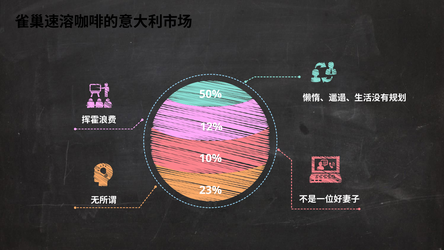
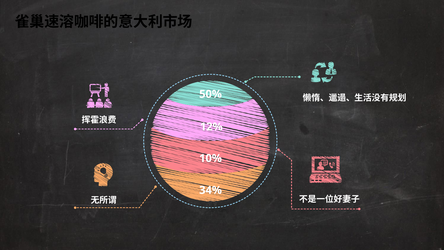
23%: 23% -> 34% (211, 190)
